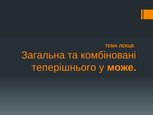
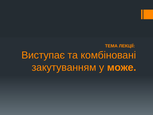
Загальна: Загальна -> Виступає (43, 55)
теперішнього: теперішнього -> закутуванням (64, 67)
